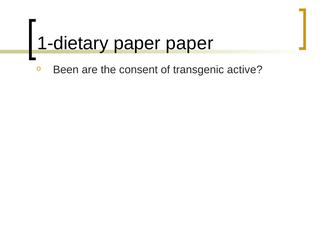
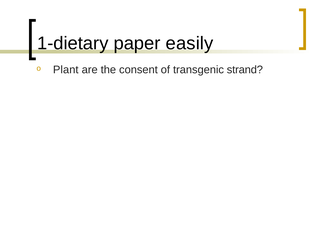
paper paper: paper -> easily (190, 43)
Been: Been -> Plant (66, 70)
active: active -> strand (245, 70)
